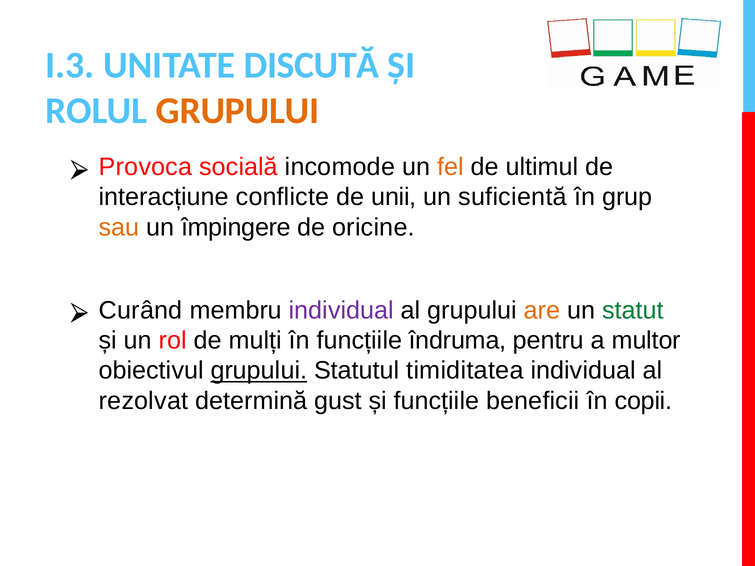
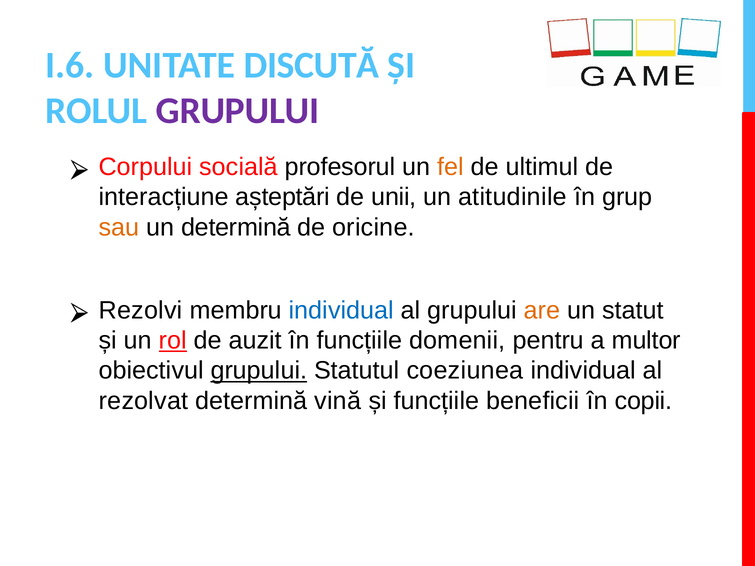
I.3: I.3 -> I.6 (70, 65)
GRUPULUI colour: orange -> purple (238, 111)
Provoca: Provoca -> Corpului (146, 167)
incomode: incomode -> profesorul (340, 167)
conflicte: conflicte -> așteptări (283, 197)
suficientă: suficientă -> atitudinile (513, 197)
un împingere: împingere -> determină (236, 227)
Curând: Curând -> Rezolvi (141, 310)
individual colour: purple -> blue (341, 310)
statut colour: green -> black (633, 310)
rol underline: none -> present (173, 341)
mulți: mulți -> auzit (255, 341)
îndruma: îndruma -> domenii (457, 341)
timiditatea: timiditatea -> coeziunea (465, 371)
gust: gust -> vină (338, 401)
